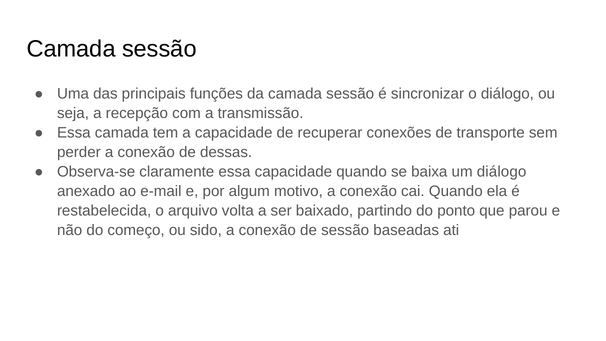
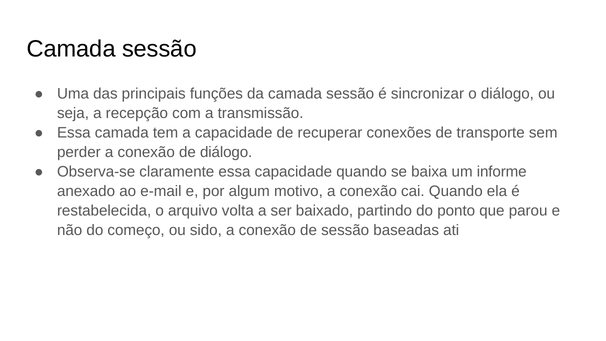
de dessas: dessas -> diálogo (226, 152)
um diálogo: diálogo -> informe (502, 172)
